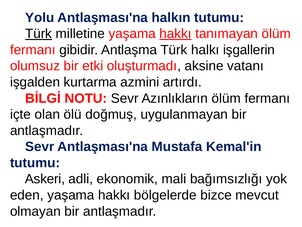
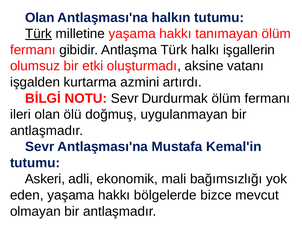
Yolu: Yolu -> Olan (40, 18)
hakkı underline: present -> none (176, 34)
Azınlıkların: Azınlıkların -> Durdurmak (175, 98)
içte: içte -> ileri (20, 114)
